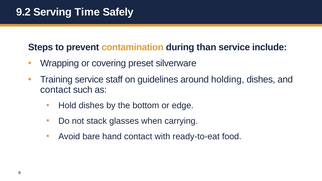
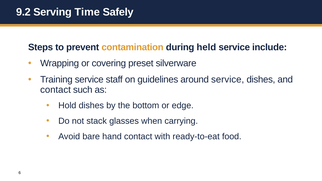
than: than -> held (206, 47)
around holding: holding -> service (228, 80)
